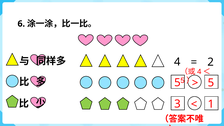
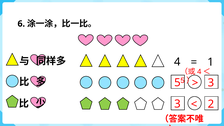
2: 2 -> 1 (211, 62)
5 5: 5 -> 3 (211, 83)
1: 1 -> 2 (211, 104)
